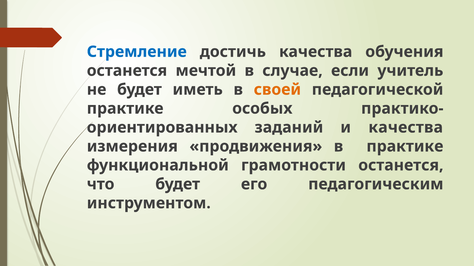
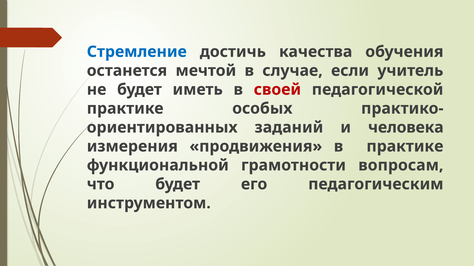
своей colour: orange -> red (277, 90)
и качества: качества -> человека (406, 128)
грамотности останется: останется -> вопросам (401, 166)
